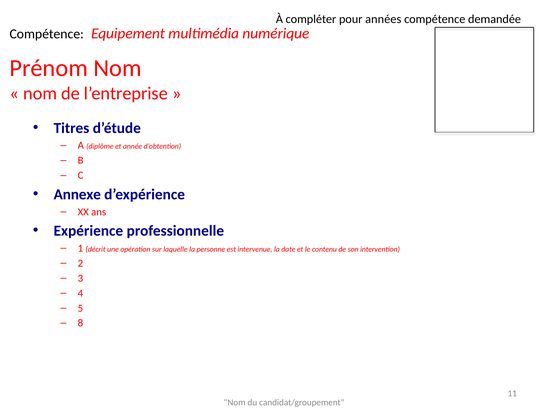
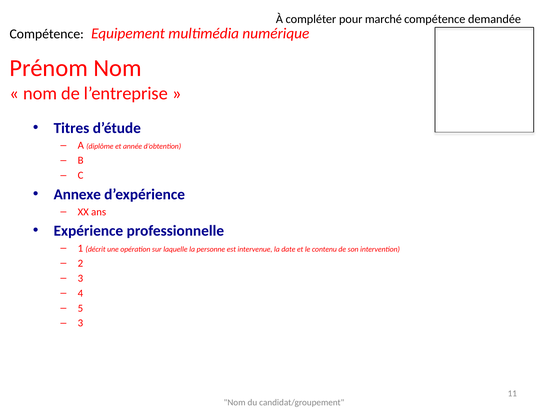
années: années -> marché (383, 19)
8: 8 -> 3 (80, 324)
